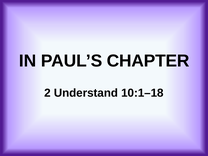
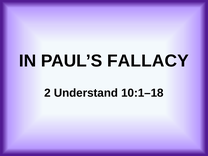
CHAPTER: CHAPTER -> FALLACY (148, 61)
